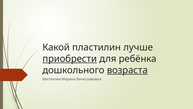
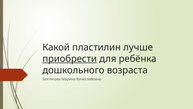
возраста underline: present -> none (127, 70)
